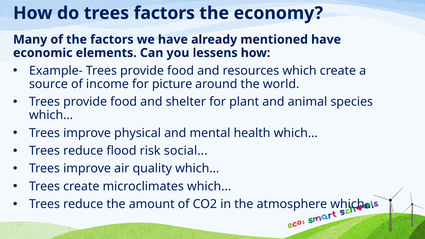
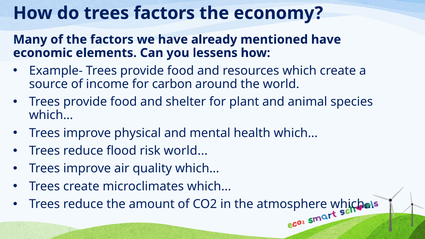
picture: picture -> carbon (172, 84)
risk social: social -> world (186, 151)
